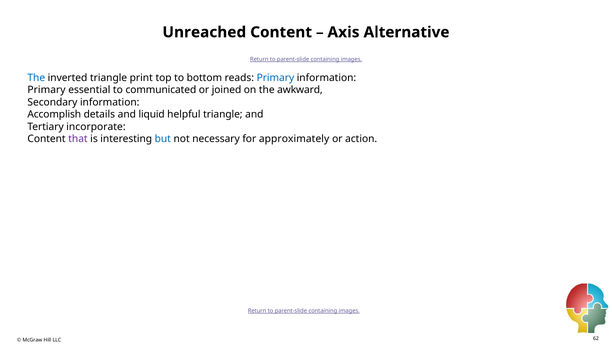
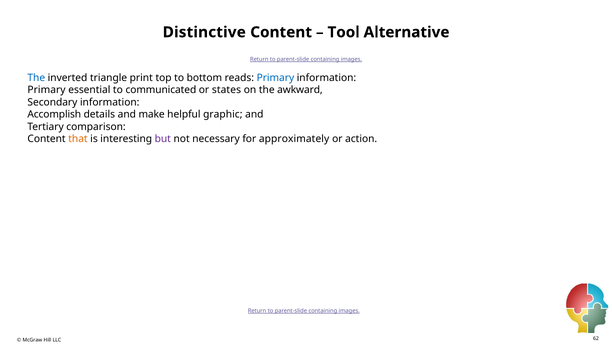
Unreached: Unreached -> Distinctive (204, 32)
Axis: Axis -> Tool (344, 32)
joined: joined -> states (226, 90)
liquid: liquid -> make (152, 115)
helpful triangle: triangle -> graphic (223, 115)
incorporate: incorporate -> comparison (96, 127)
that colour: purple -> orange (78, 139)
but colour: blue -> purple (163, 139)
